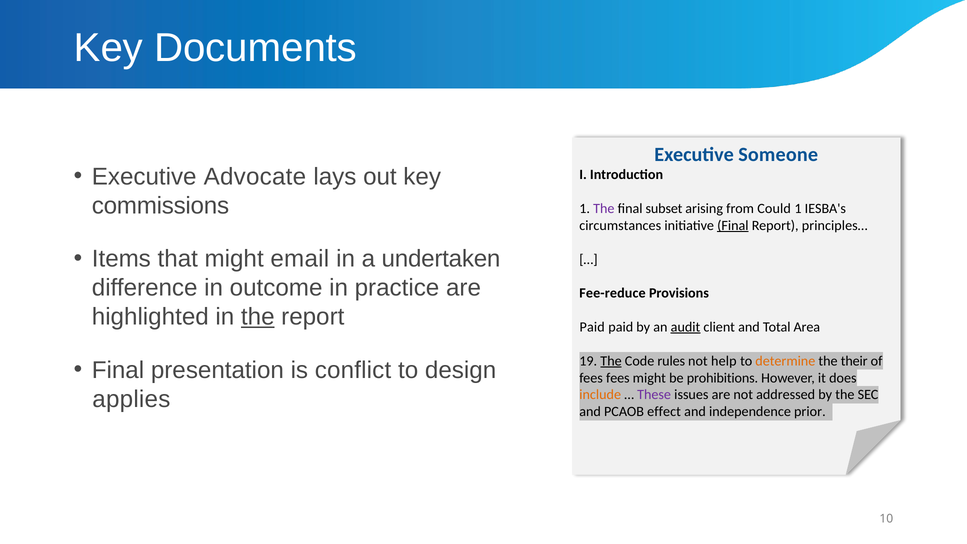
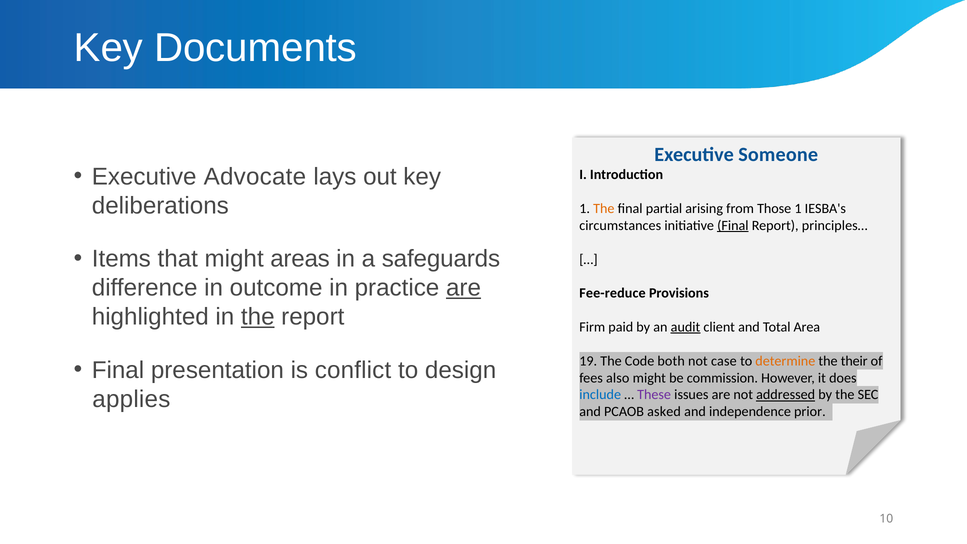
commissions: commissions -> deliberations (160, 206)
The colour: purple -> orange (604, 209)
subset: subset -> partial (664, 209)
Could: Could -> Those (774, 209)
email: email -> areas (300, 259)
undertaken: undertaken -> safeguards (441, 259)
are underline: none -> present (463, 288)
Paid: Paid -> Firm (592, 327)
The underline: present -> none (611, 361)
rules: rules -> both (671, 361)
help: help -> case (724, 361)
fees fees: fees -> also (618, 378)
prohibitions: prohibitions -> commission (722, 378)
include colour: orange -> blue (600, 395)
addressed underline: none -> present (786, 395)
effect: effect -> asked (664, 412)
